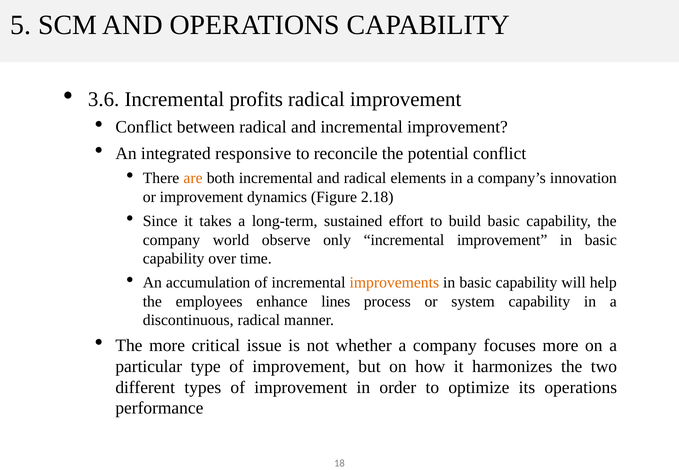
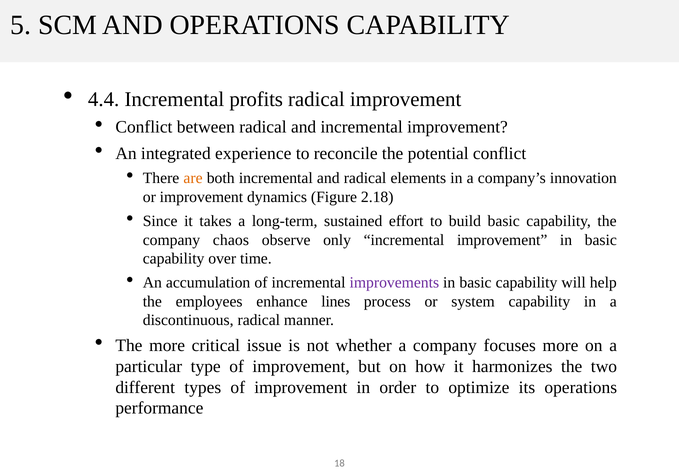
3.6: 3.6 -> 4.4 (104, 99)
responsive: responsive -> experience (253, 153)
world: world -> chaos (231, 240)
improvements colour: orange -> purple (394, 283)
